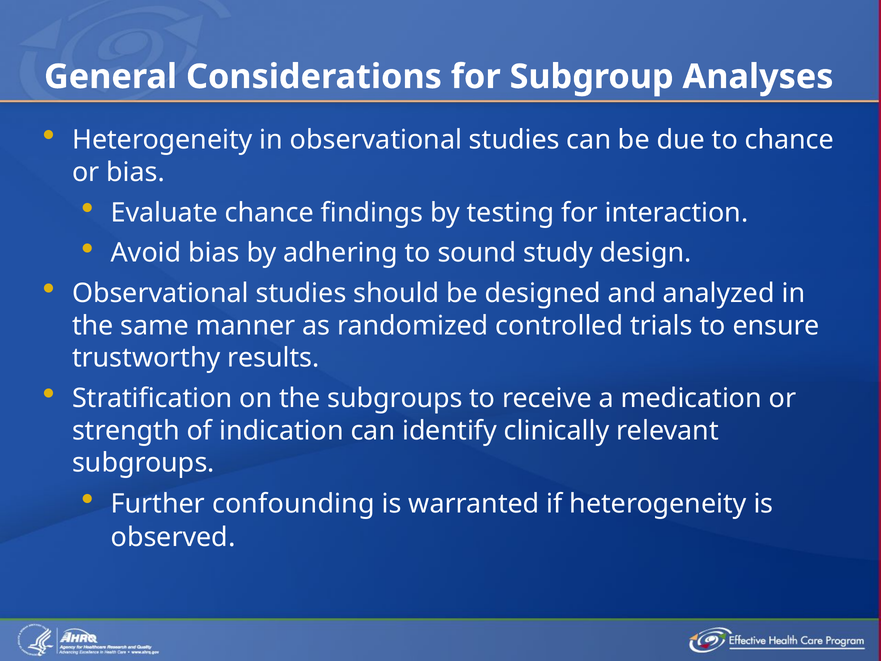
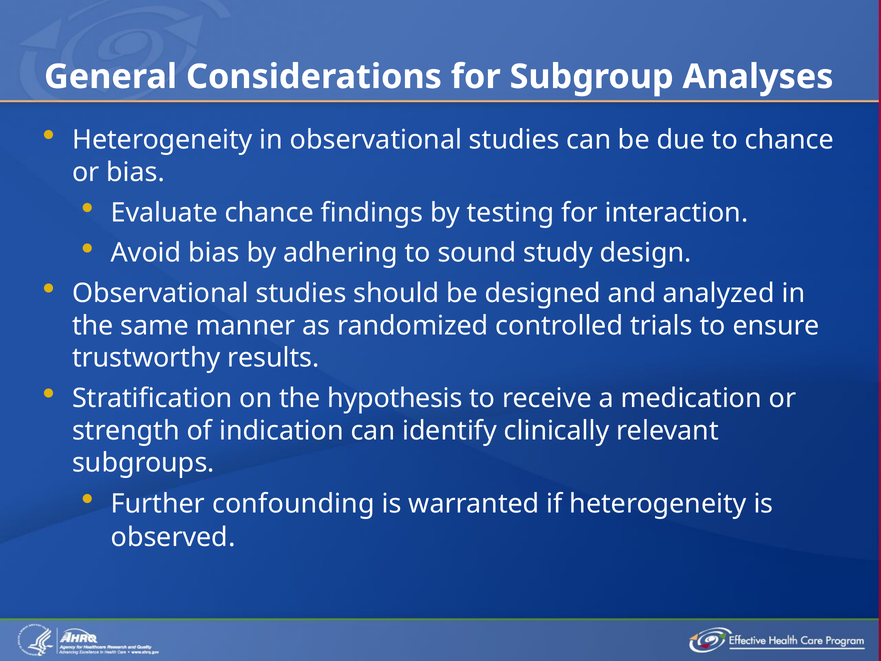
the subgroups: subgroups -> hypothesis (395, 398)
